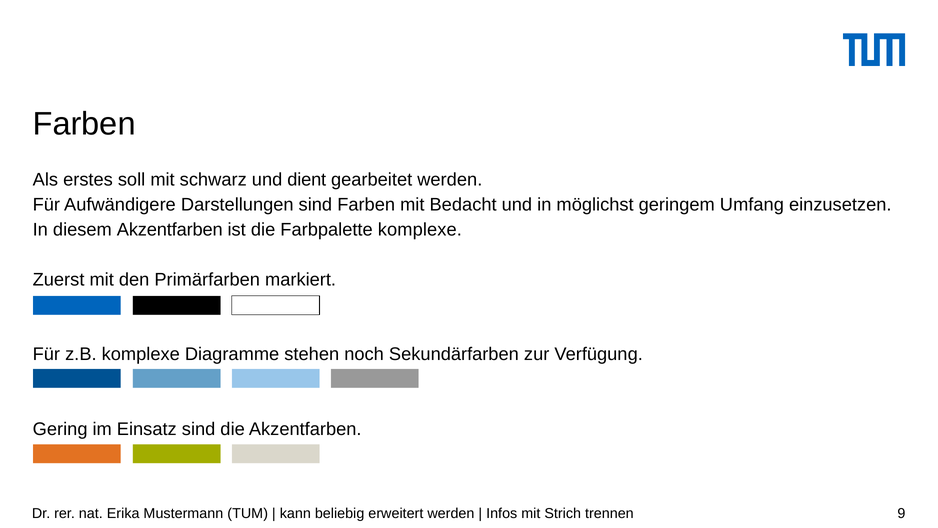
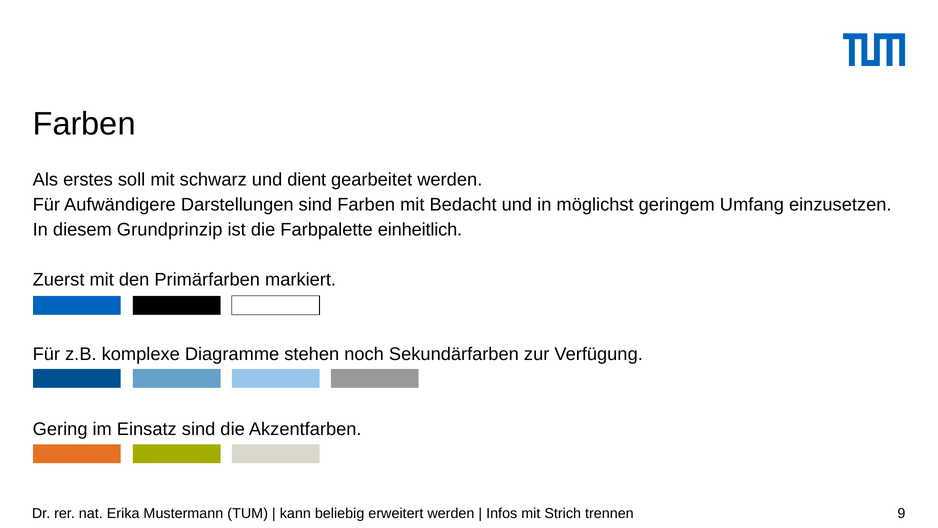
diesem Akzentfarben: Akzentfarben -> Grundprinzip (170, 229)
Farbpalette komplexe: komplexe -> einheitlich (420, 229)
